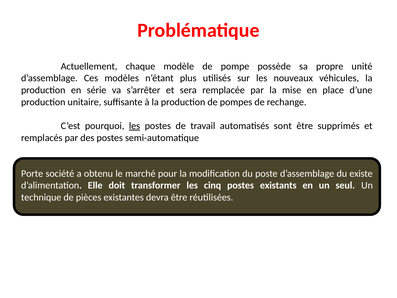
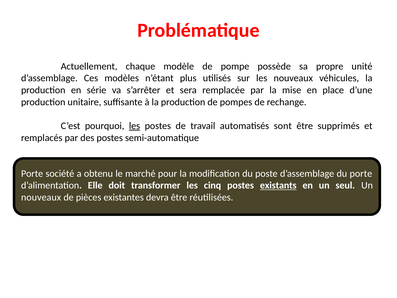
du existe: existe -> porte (361, 173)
existants underline: none -> present (278, 185)
technique: technique -> nouveaux (41, 197)
